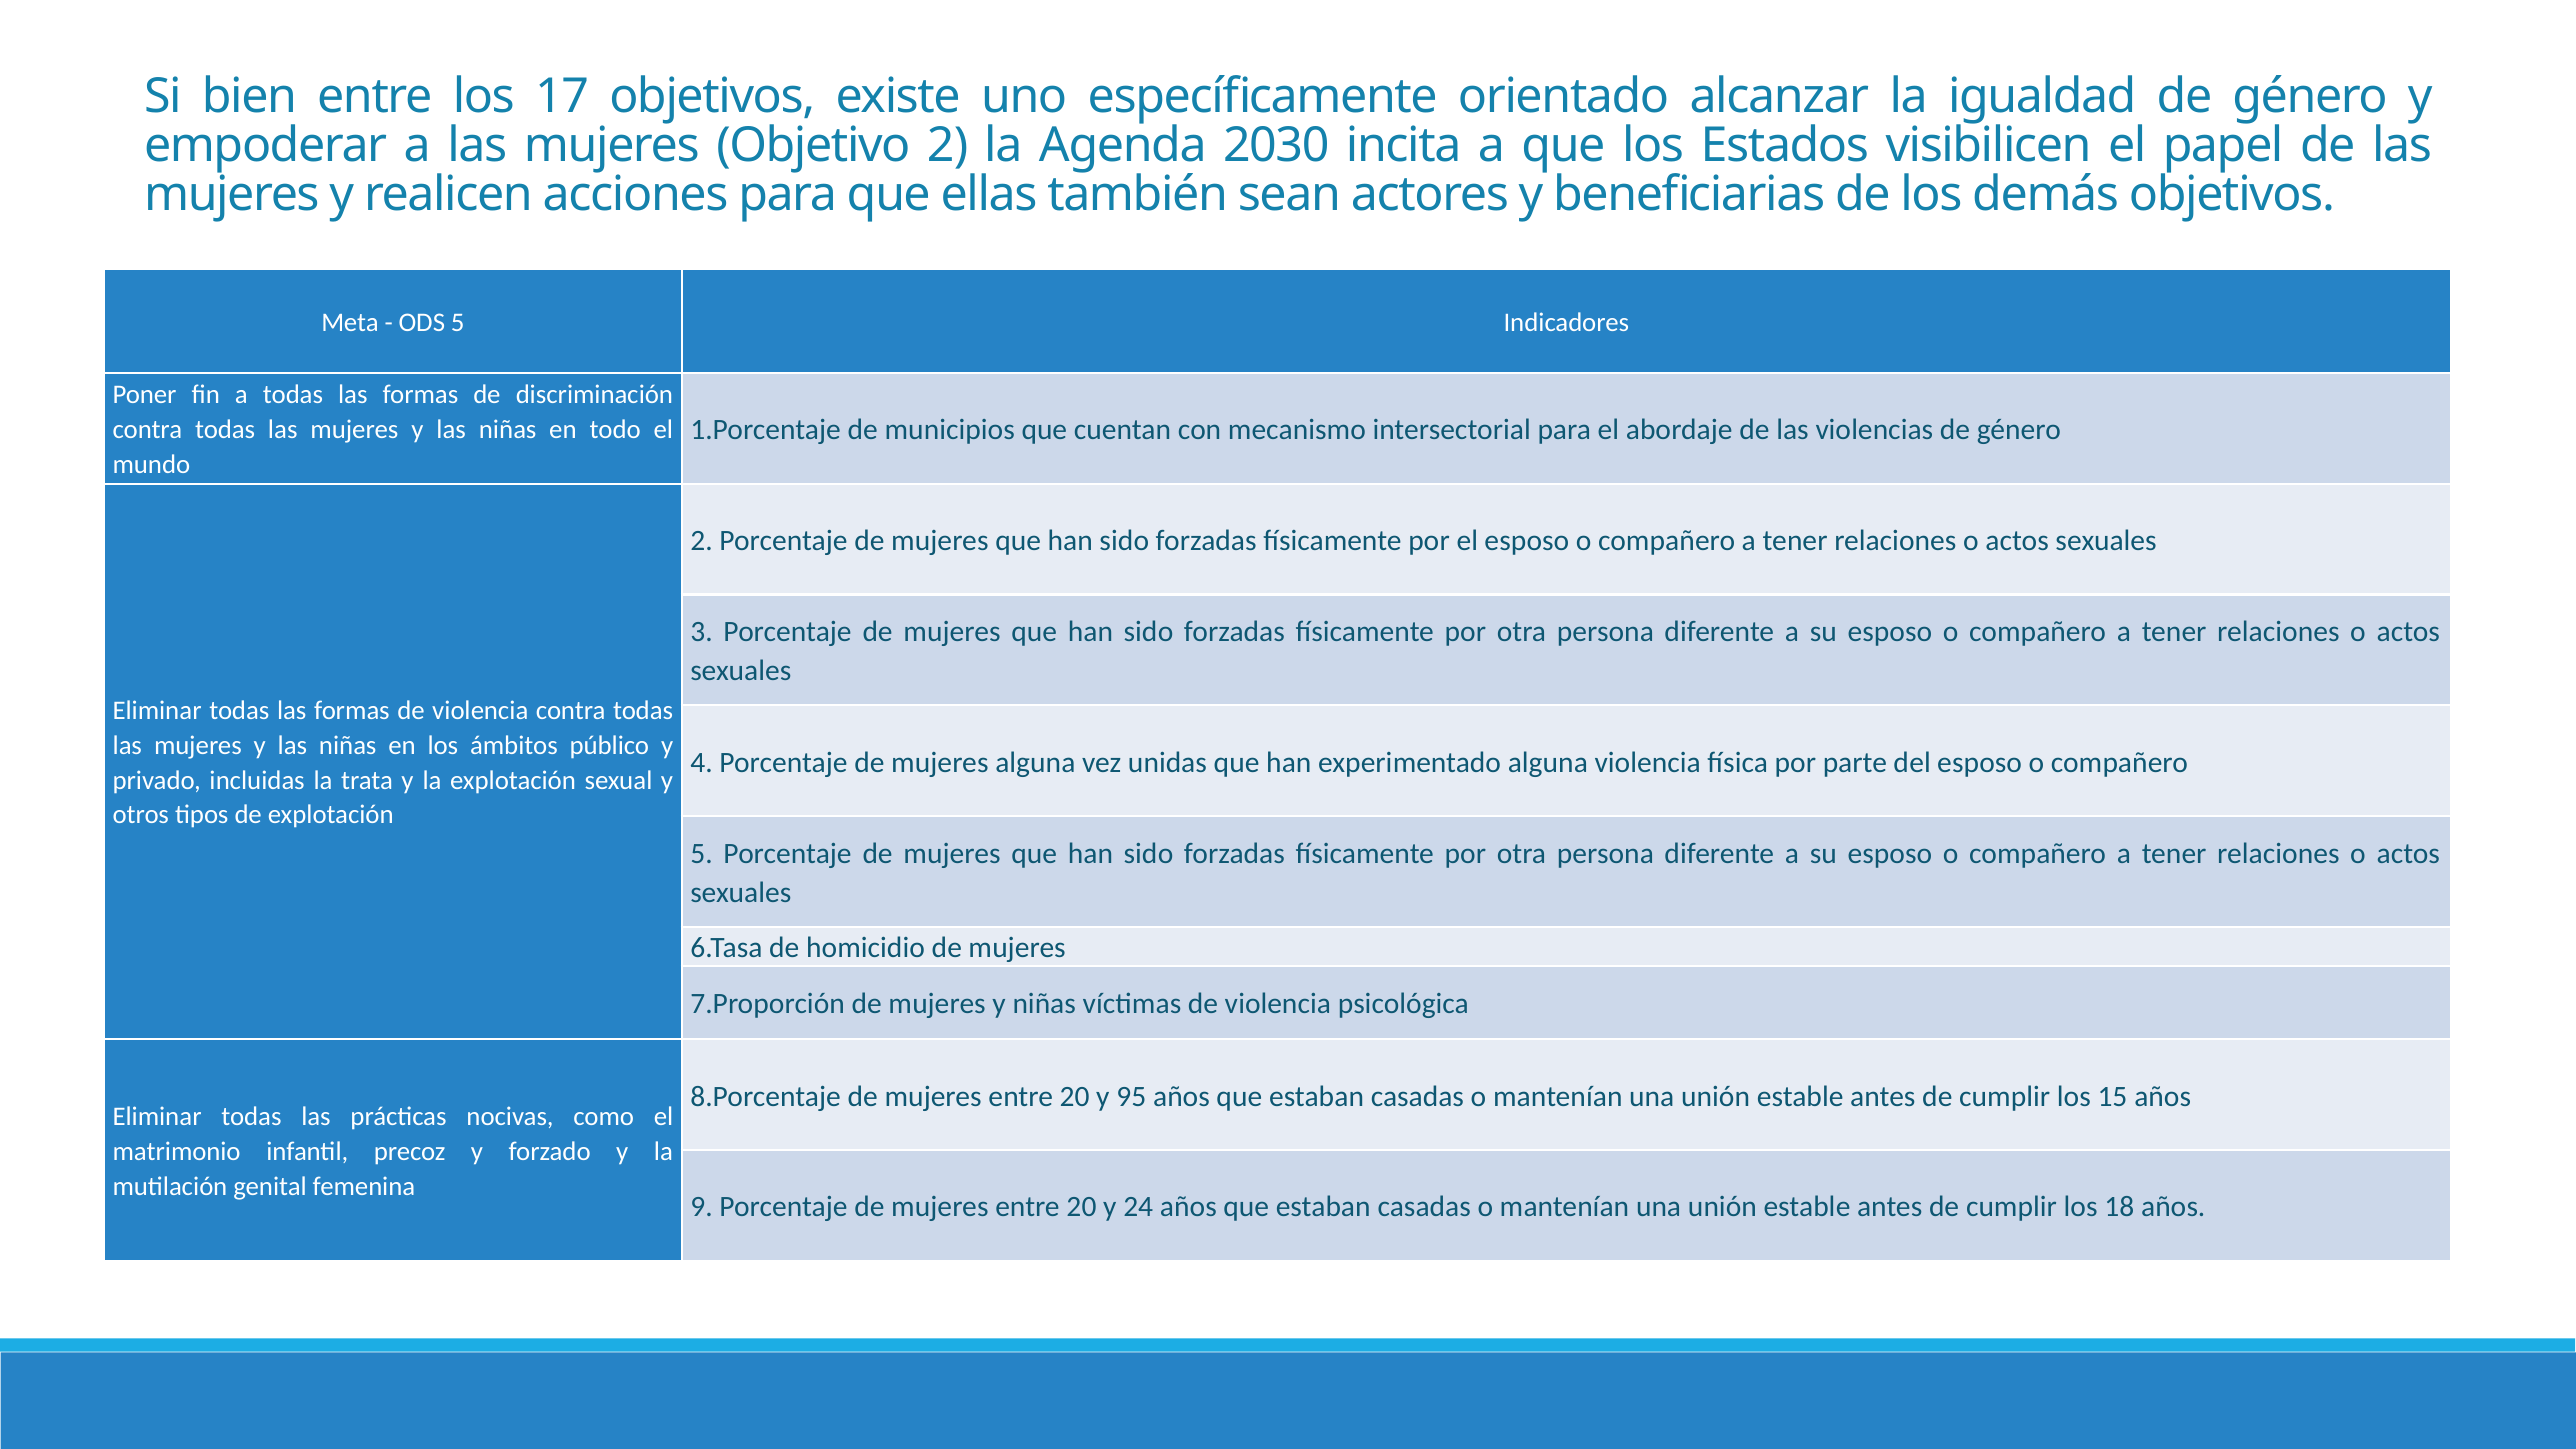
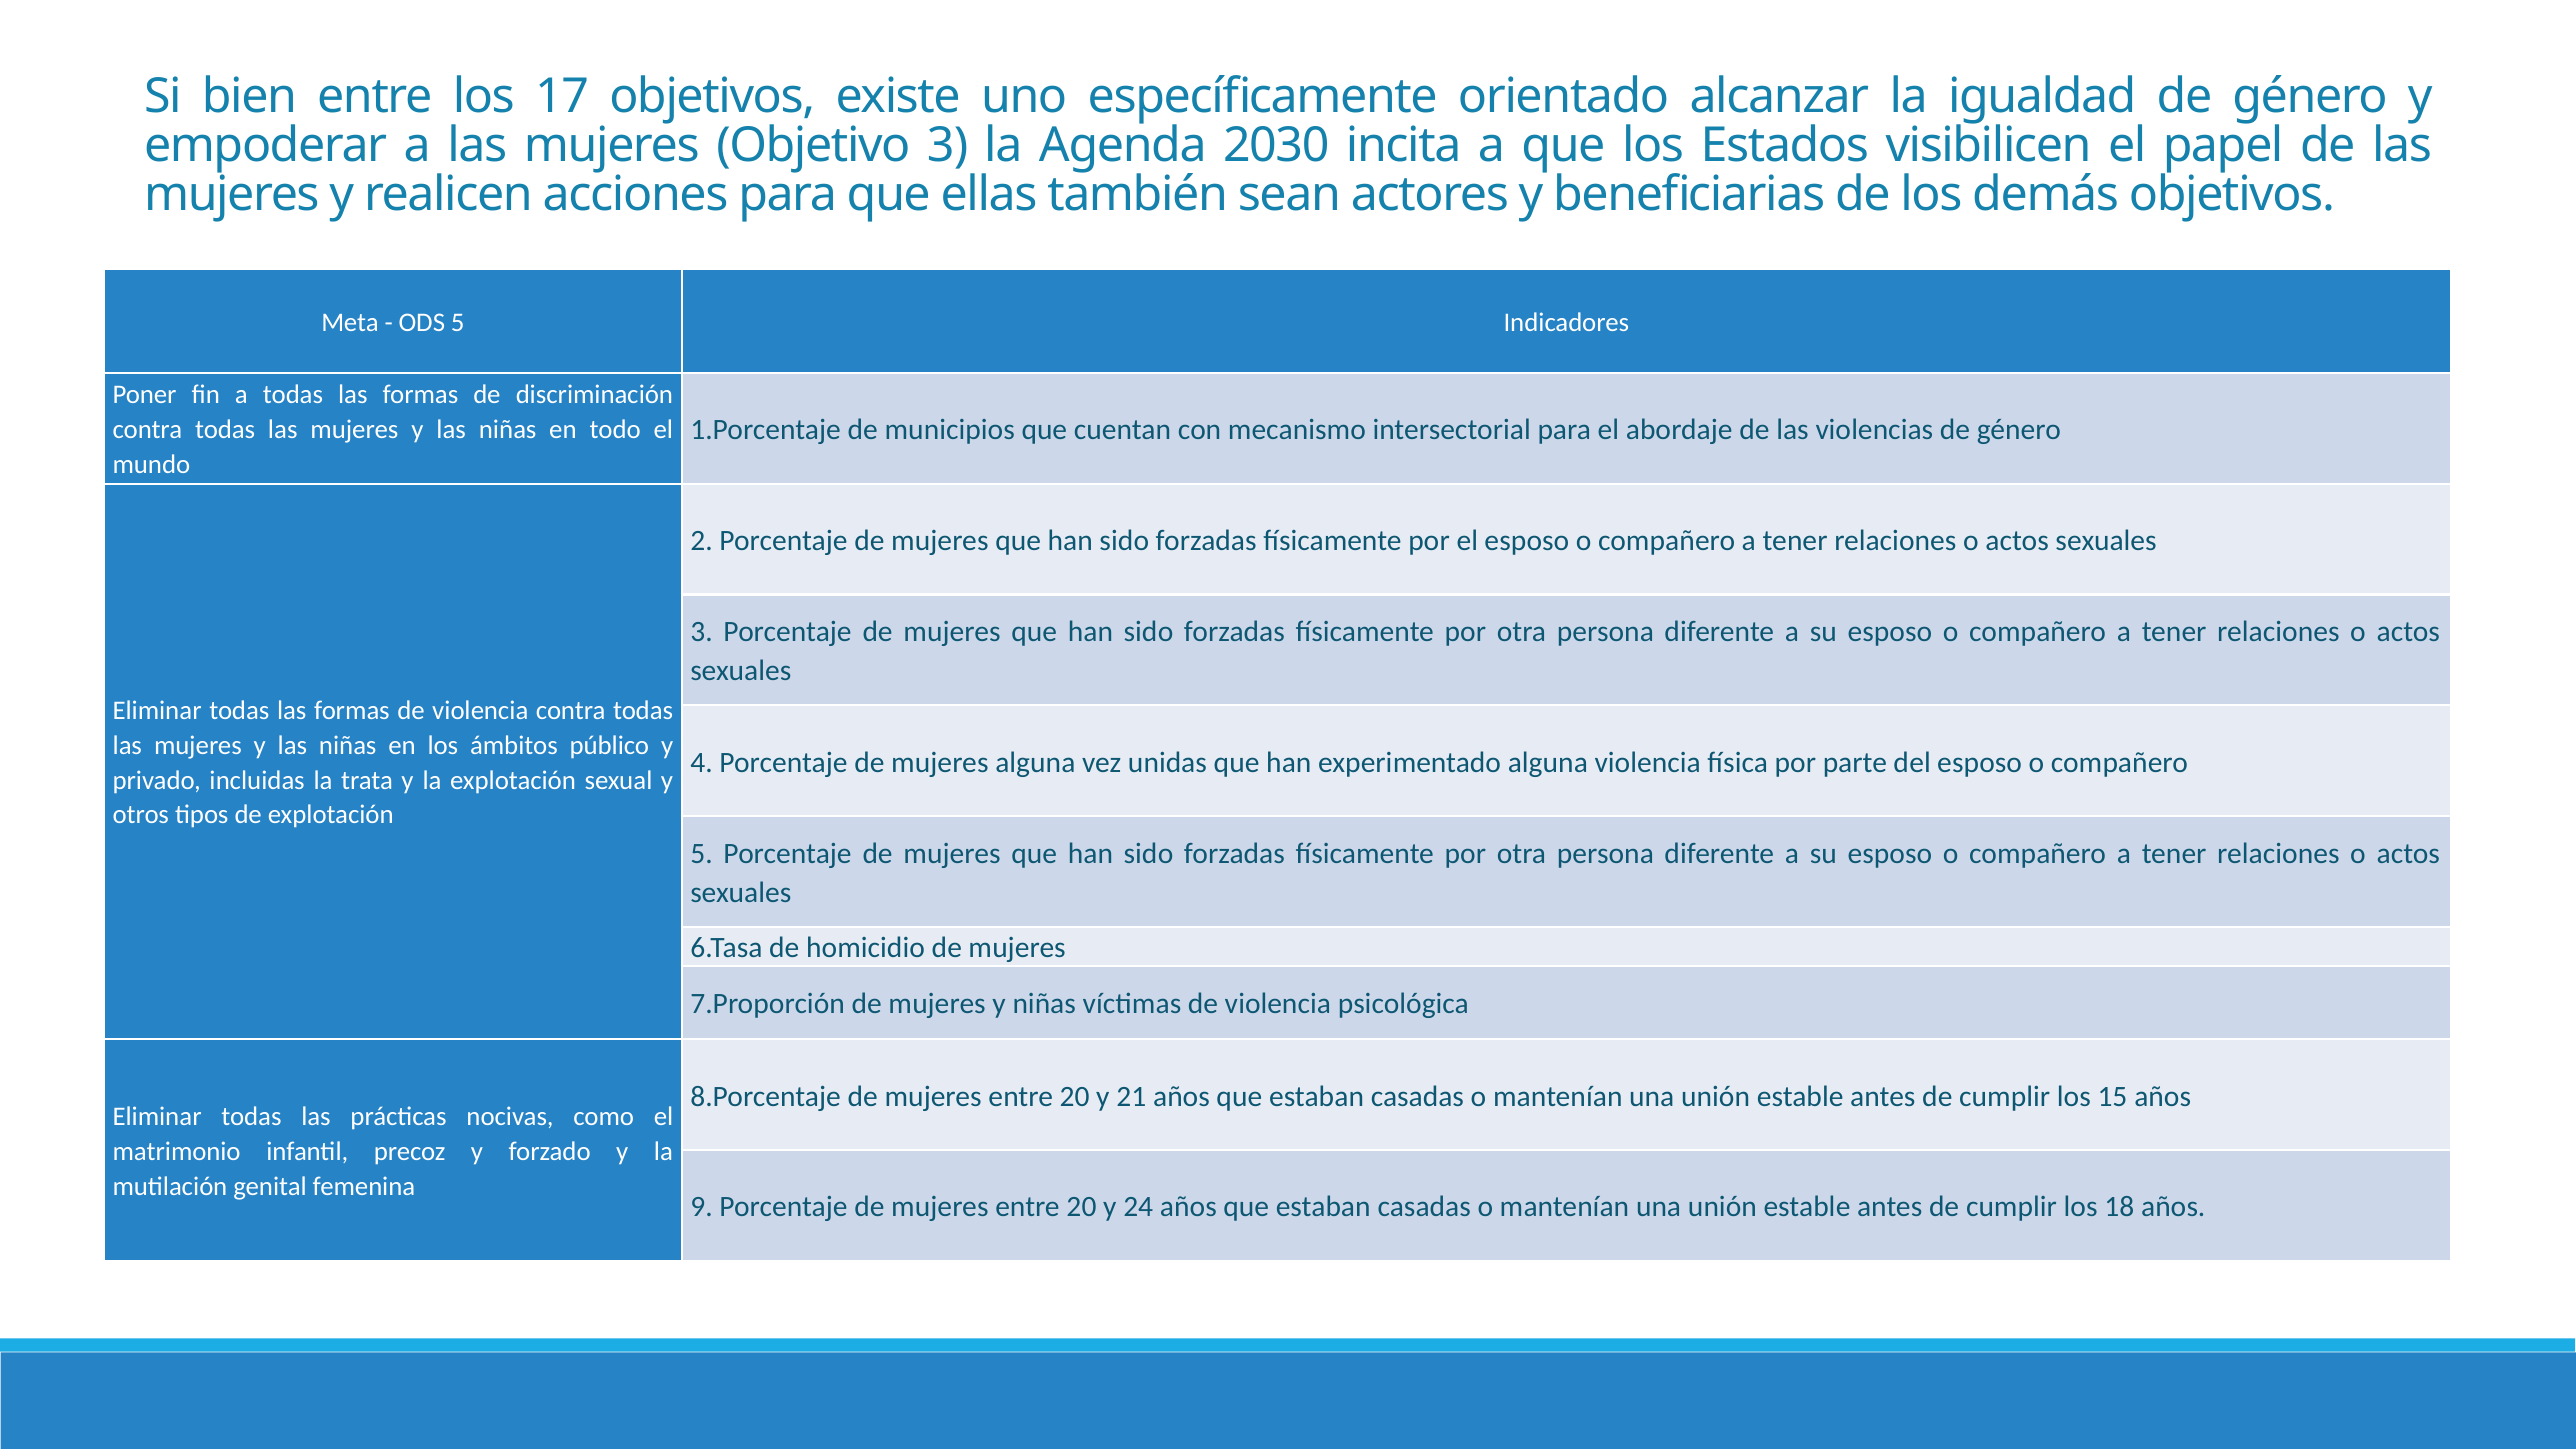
Objetivo 2: 2 -> 3 (948, 145)
95: 95 -> 21 (1131, 1096)
